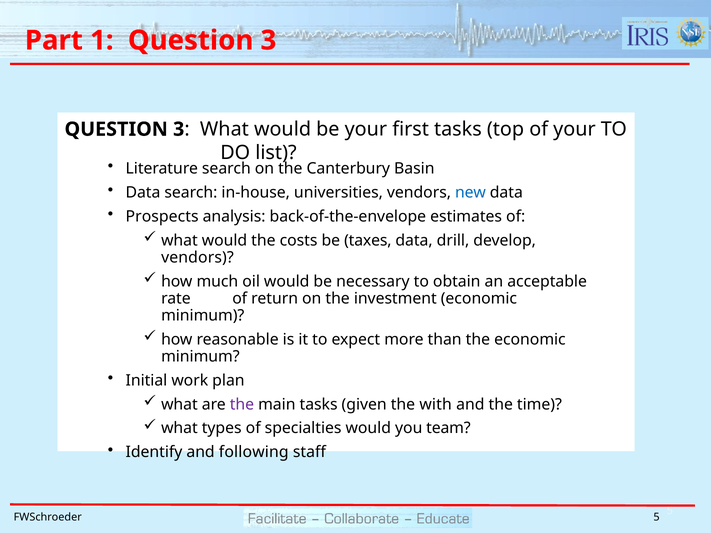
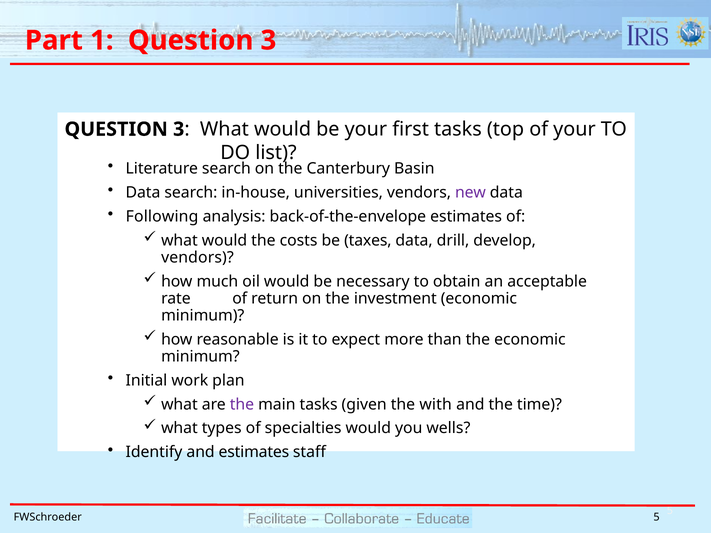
new colour: blue -> purple (471, 193)
Prospects: Prospects -> Following (162, 217)
team: team -> wells (448, 428)
and following: following -> estimates (254, 452)
